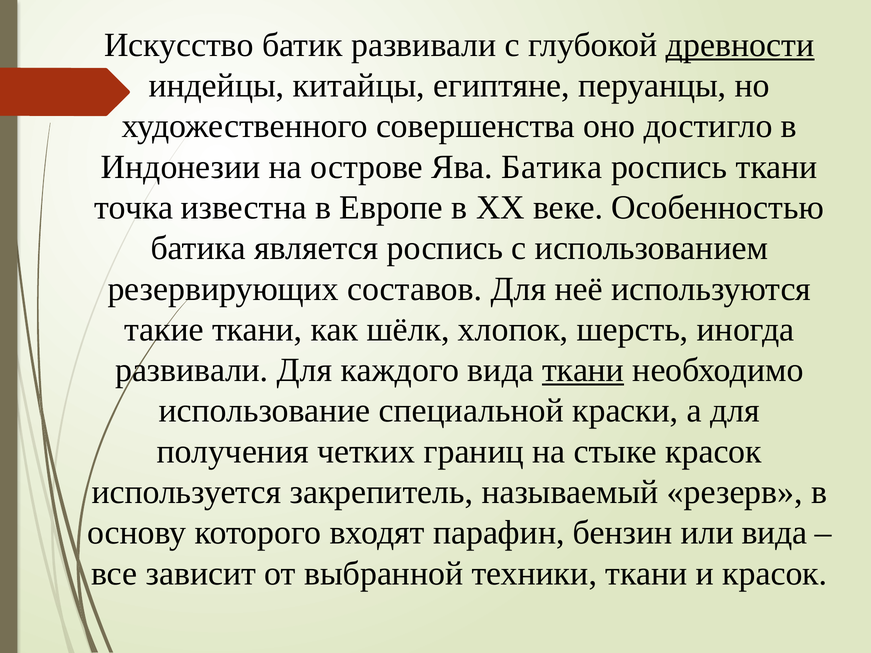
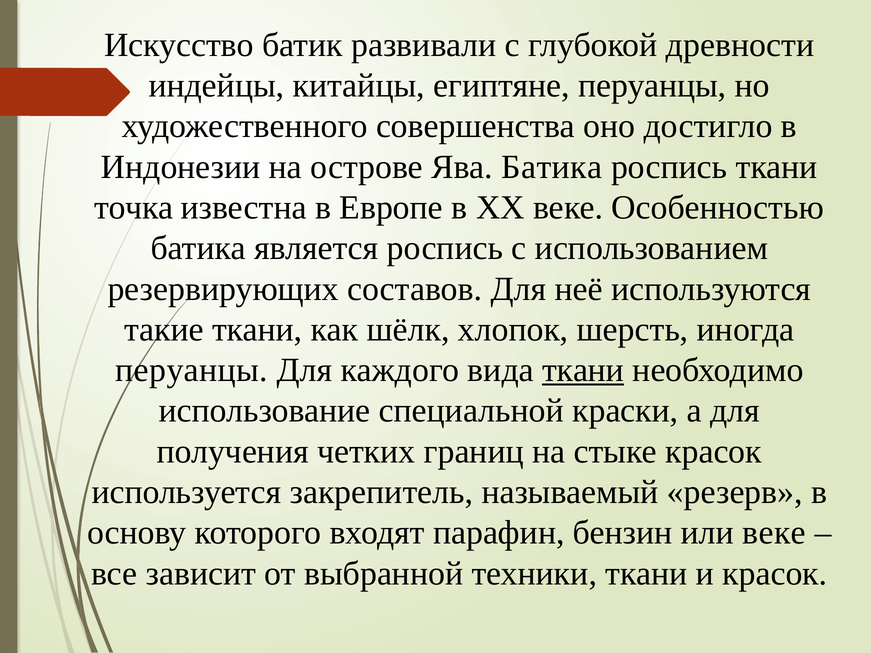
древности underline: present -> none (740, 45)
развивали: развивали -> перуанцы (192, 370)
или вида: вида -> веке (774, 533)
